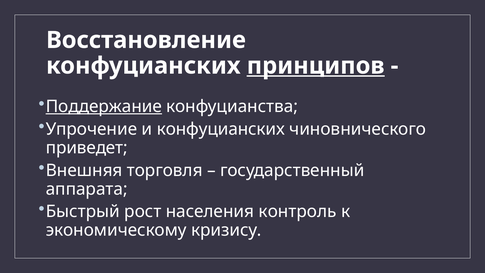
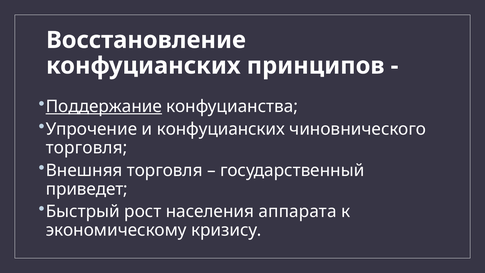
принципов underline: present -> none (316, 66)
приведет: приведет -> торговля (87, 148)
аппарата: аппарата -> приведет (87, 189)
контроль: контроль -> аппарата (298, 212)
